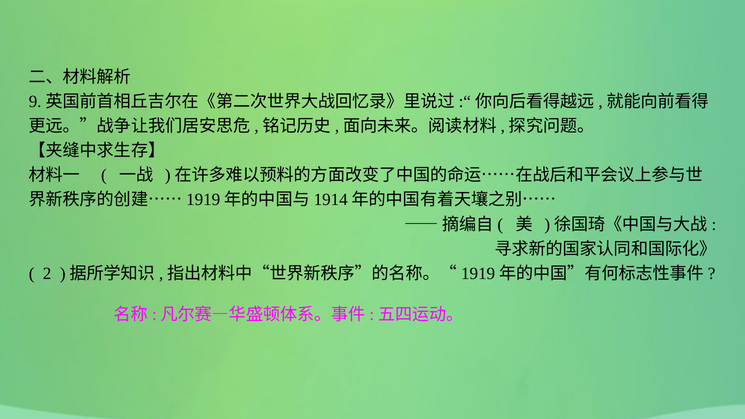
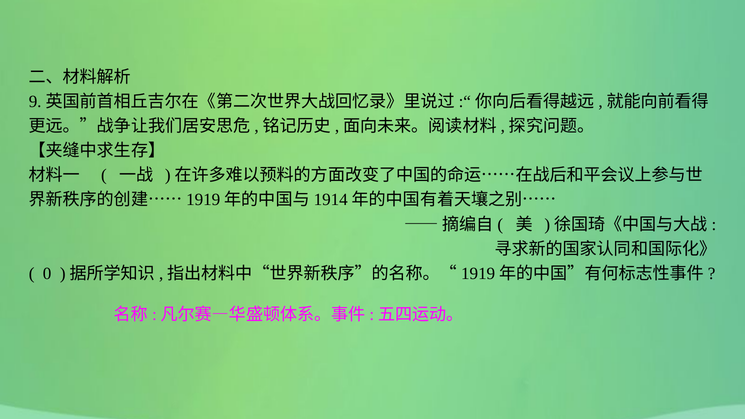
2: 2 -> 0 (47, 274)
